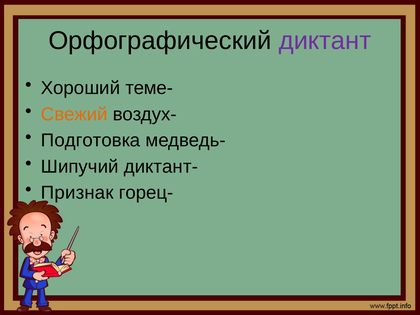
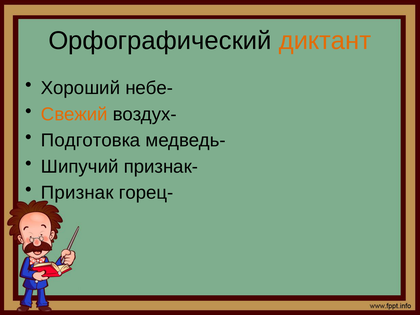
диктант colour: purple -> orange (325, 41)
теме-: теме- -> небе- (149, 88)
диктант-: диктант- -> признак- (161, 167)
